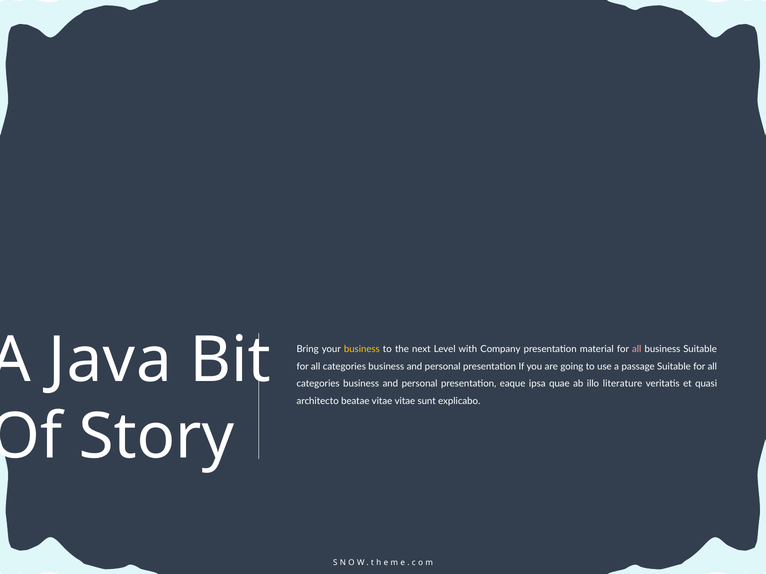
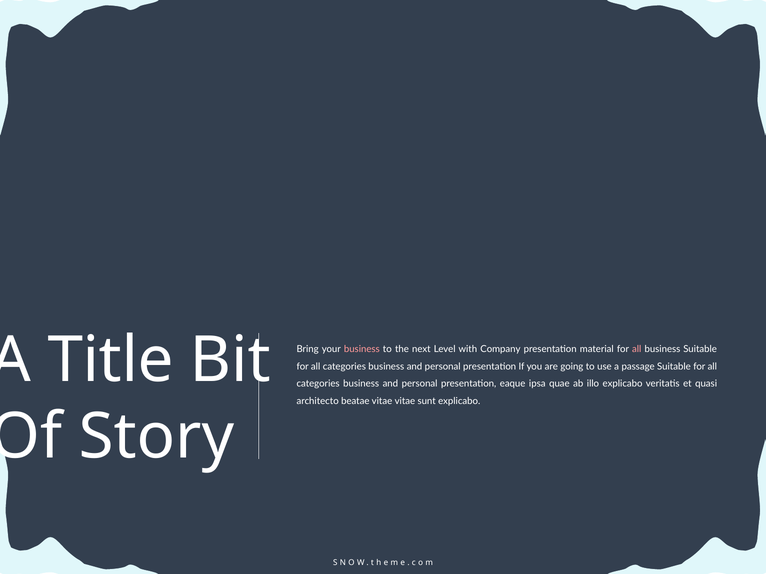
Java: Java -> Title (111, 361)
business colour: yellow -> pink (362, 349)
illo literature: literature -> explicabo (623, 384)
